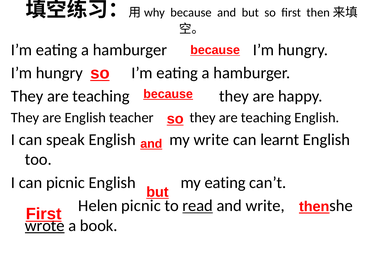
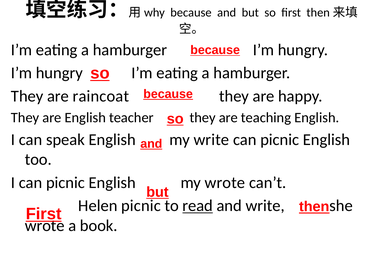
teaching: teaching -> raincoat (101, 96)
learnt: learnt -> picnic (280, 139)
my eating: eating -> wrote (225, 182)
wrote underline: present -> none (45, 225)
